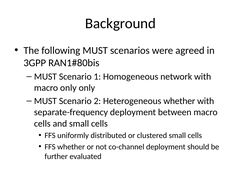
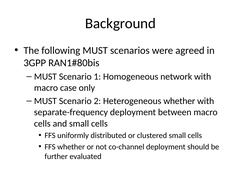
macro only: only -> case (68, 88)
